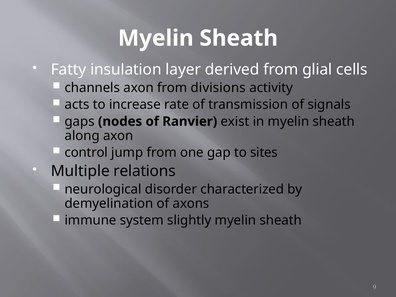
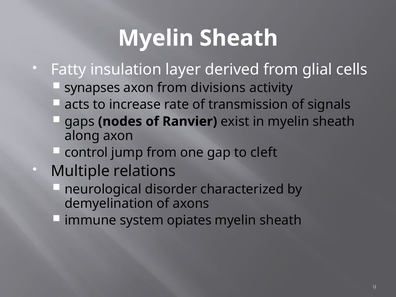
channels: channels -> synapses (92, 88)
sites: sites -> cleft (264, 153)
slightly: slightly -> opiates (189, 220)
